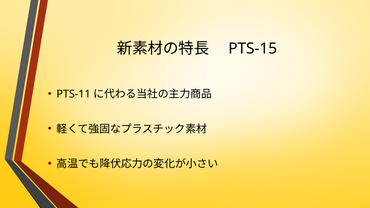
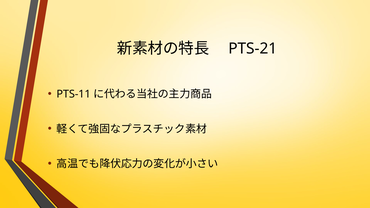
PTS-15: PTS-15 -> PTS-21 (253, 48)
